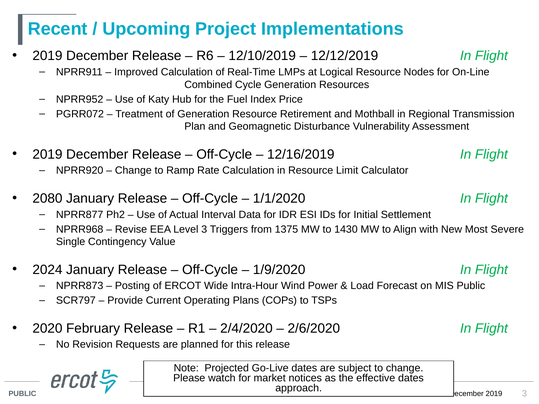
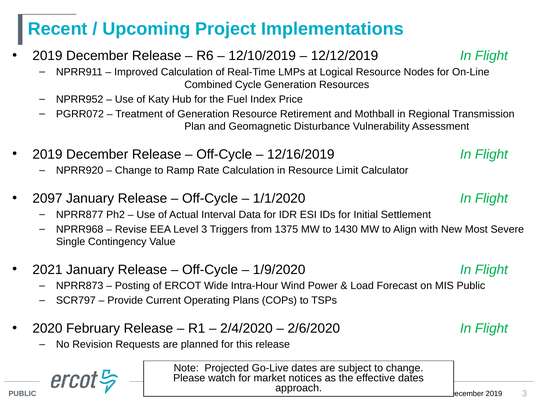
2080: 2080 -> 2097 (47, 198)
2024: 2024 -> 2021 (47, 270)
